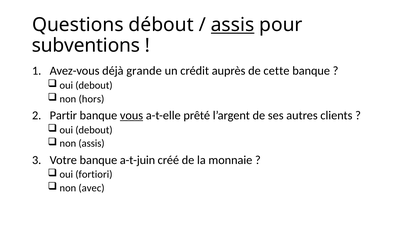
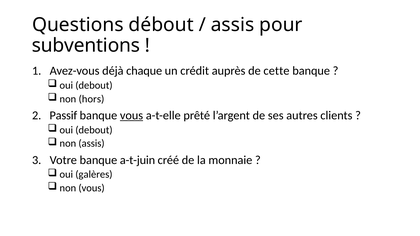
assis underline: present -> none (233, 25)
grande: grande -> chaque (144, 71)
Partir: Partir -> Passif (63, 116)
fortiori: fortiori -> galères (94, 175)
non avec: avec -> vous (92, 188)
